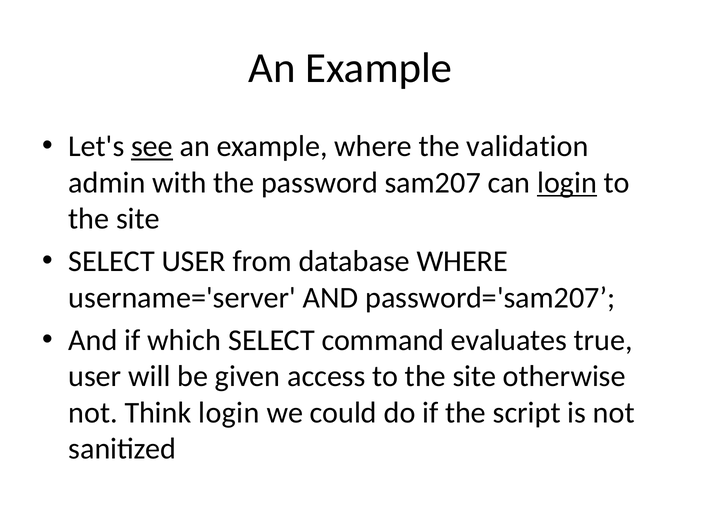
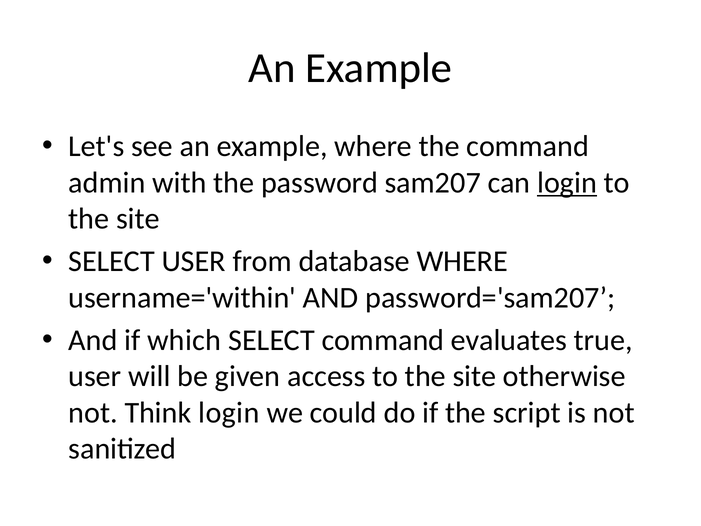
see underline: present -> none (152, 146)
the validation: validation -> command (528, 146)
username='server: username='server -> username='within (182, 298)
